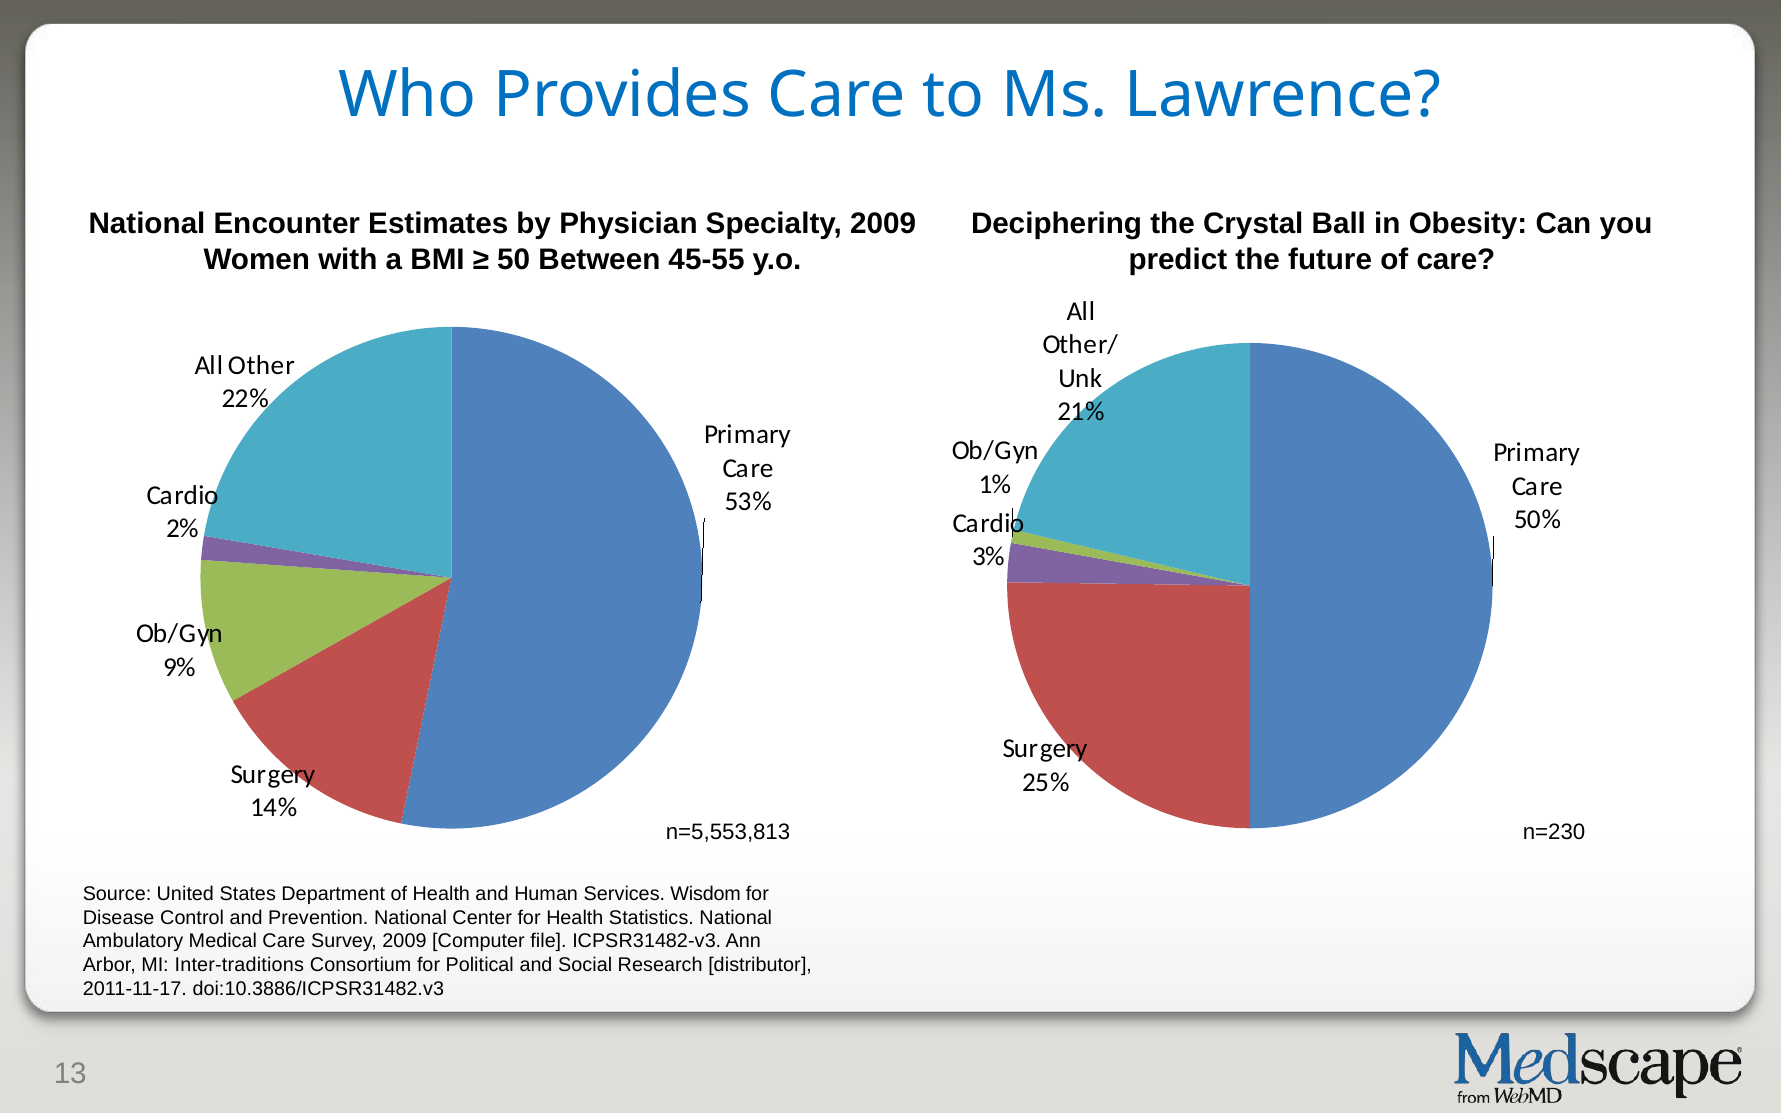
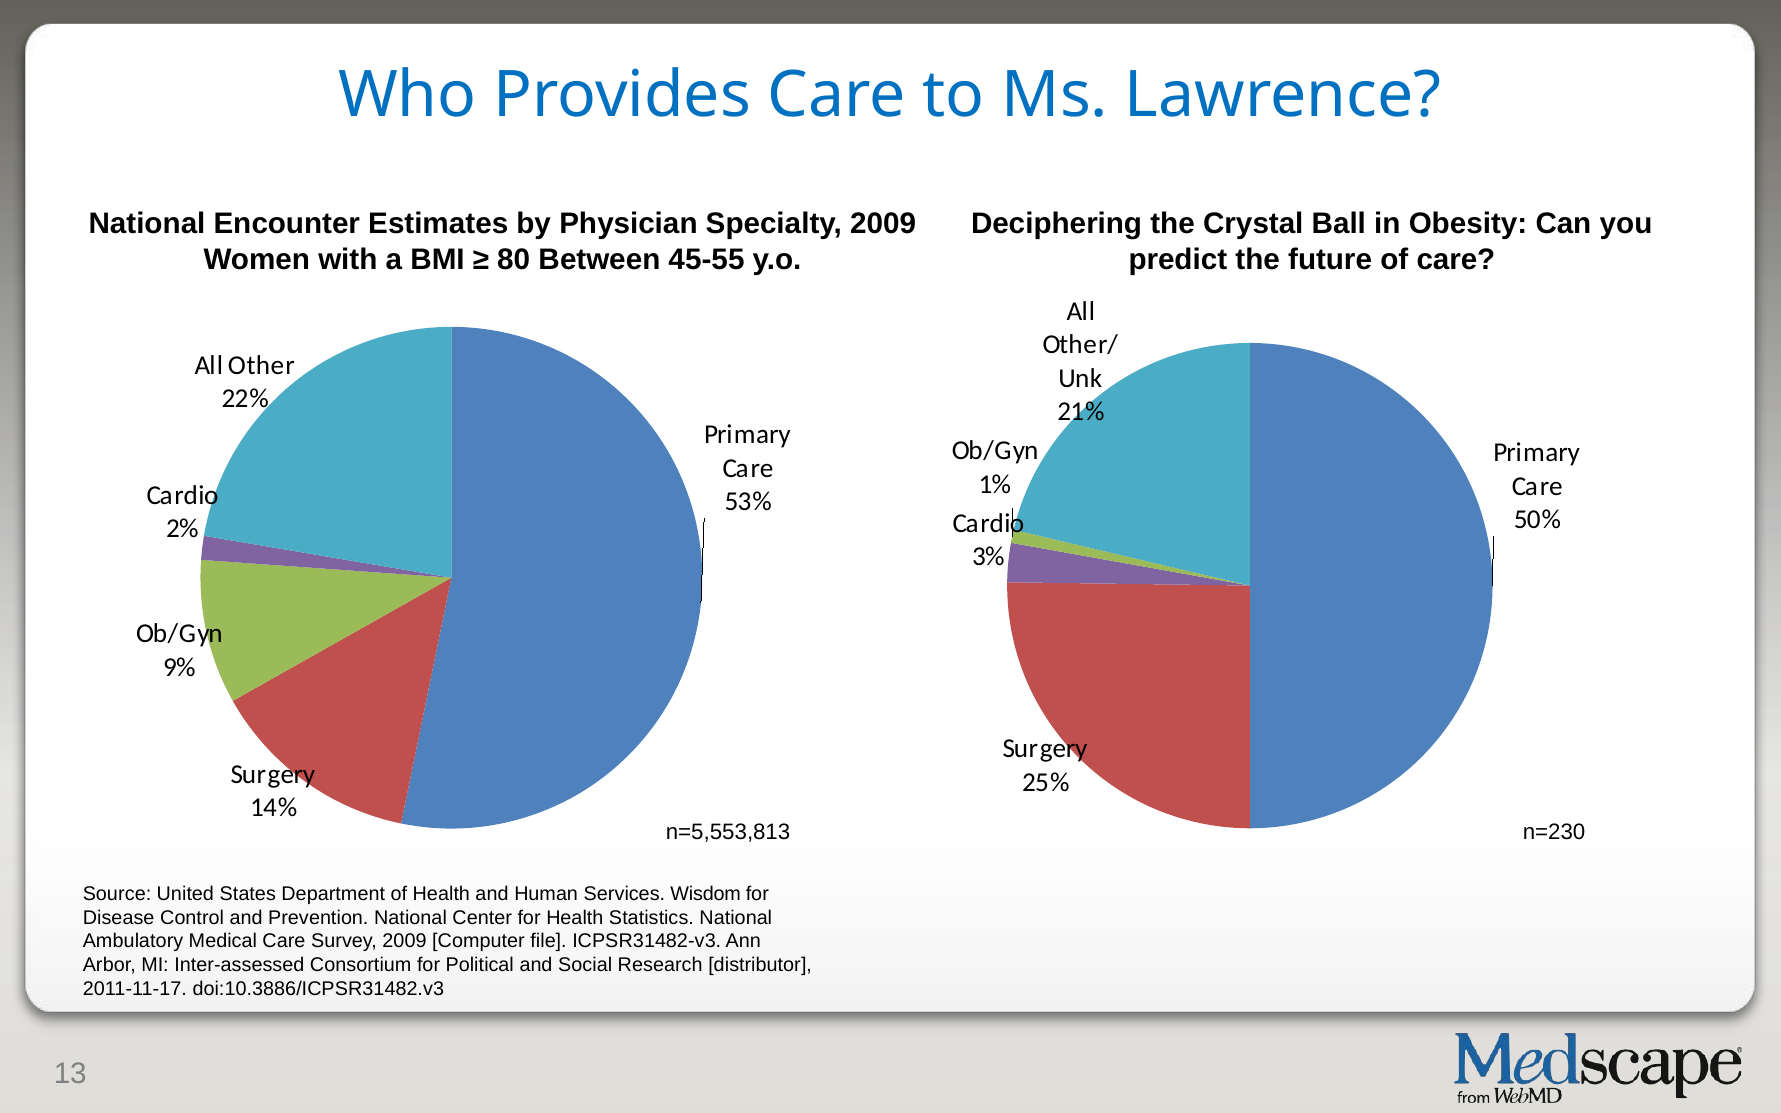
50: 50 -> 80 (514, 260)
Inter-traditions: Inter-traditions -> Inter-assessed (239, 965)
